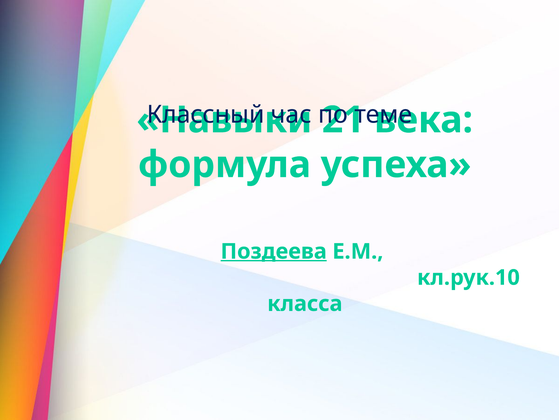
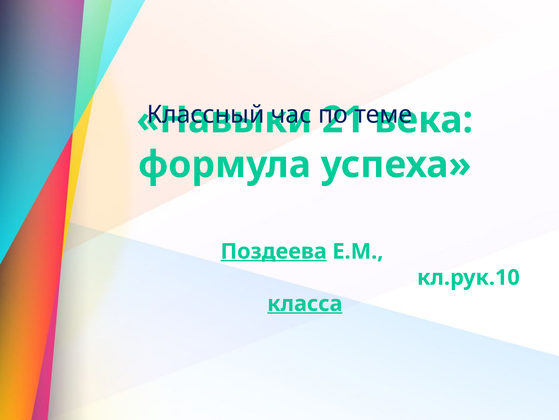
класса underline: none -> present (305, 303)
